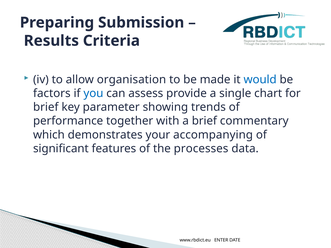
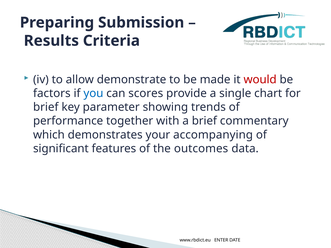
organisation: organisation -> demonstrate (132, 80)
would colour: blue -> red (260, 80)
assess: assess -> scores (146, 94)
processes: processes -> outcomes (201, 149)
